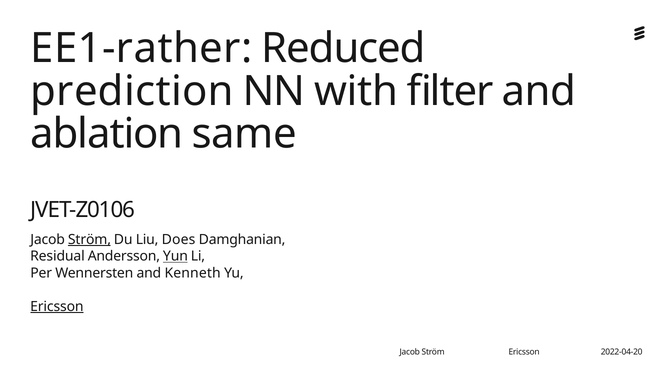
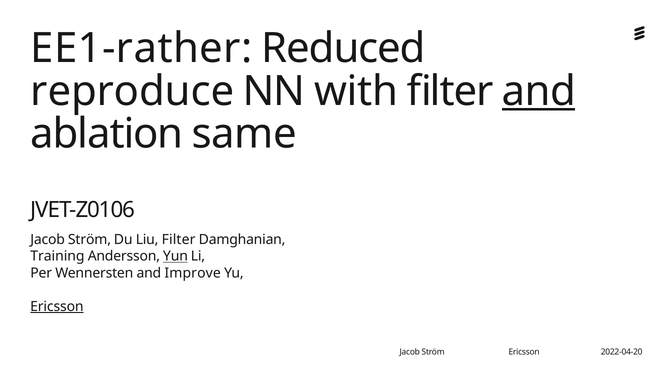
prediction: prediction -> reproduce (132, 91)
and underline: none -> present (539, 91)
Ström underline: present -> none (89, 240)
Liu Does: Does -> Filter (179, 240)
Residual: Residual -> Training (57, 257)
Kenneth: Kenneth -> Improve (193, 273)
